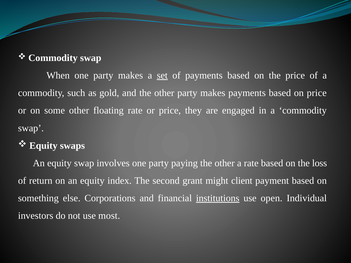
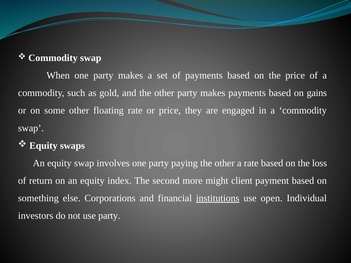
set underline: present -> none (162, 76)
on price: price -> gains (317, 93)
grant: grant -> more (193, 181)
use most: most -> party (109, 216)
